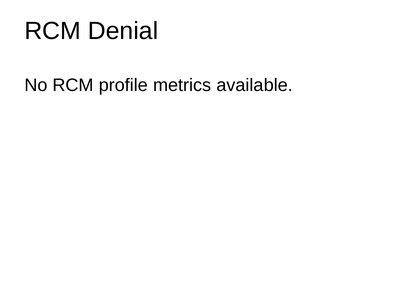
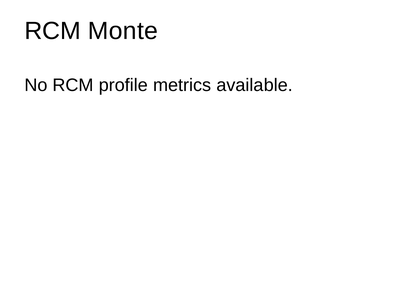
Denial: Denial -> Monte (123, 31)
